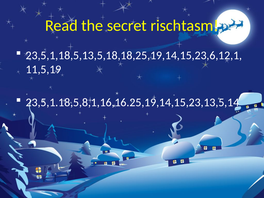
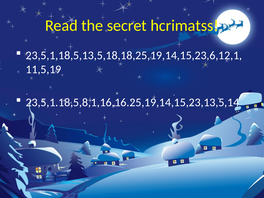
rischtasm: rischtasm -> hcrimatss (185, 26)
